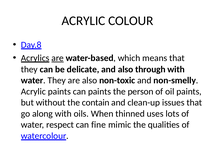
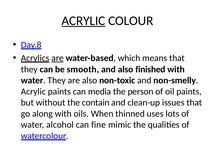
ACRYLIC underline: none -> present (83, 21)
delicate: delicate -> smooth (83, 69)
through: through -> finished (150, 69)
can paints: paints -> media (100, 92)
respect: respect -> alcohol (60, 125)
